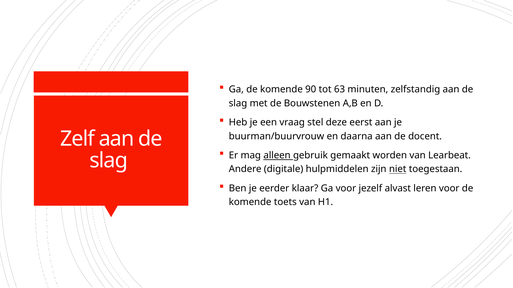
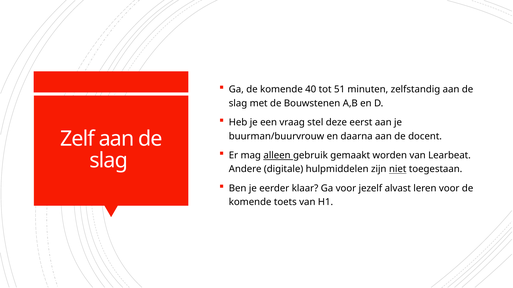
90: 90 -> 40 (311, 90)
63: 63 -> 51 (340, 90)
